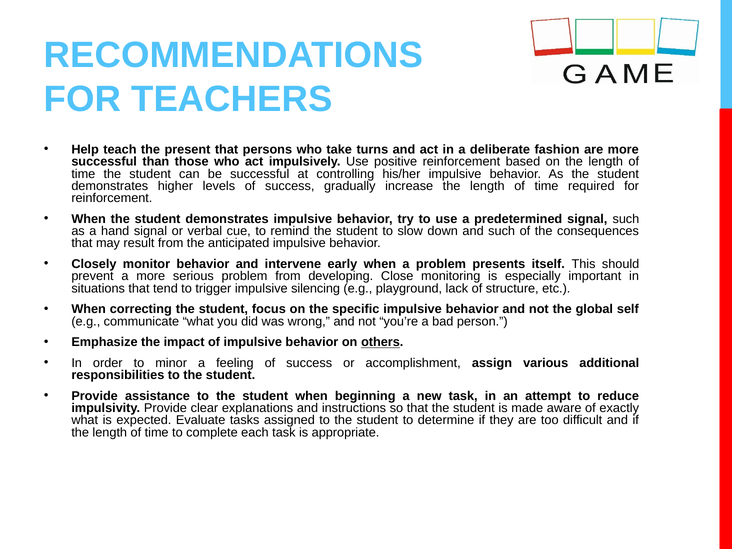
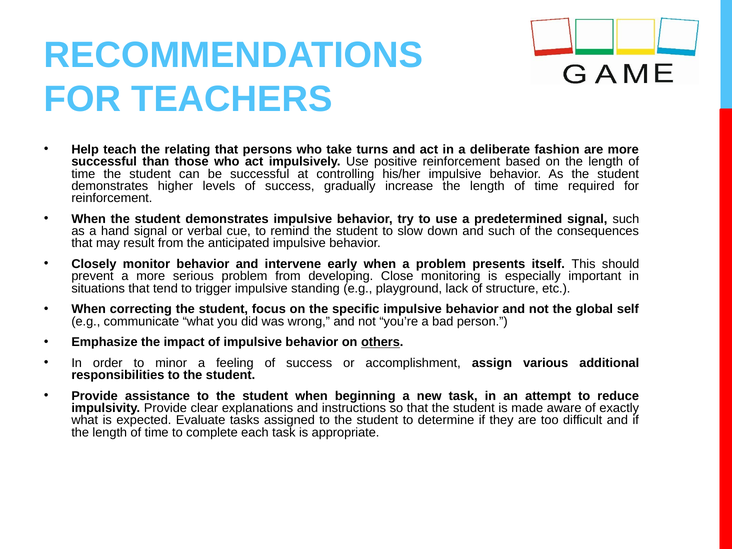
present: present -> relating (187, 149)
silencing: silencing -> standing (315, 288)
